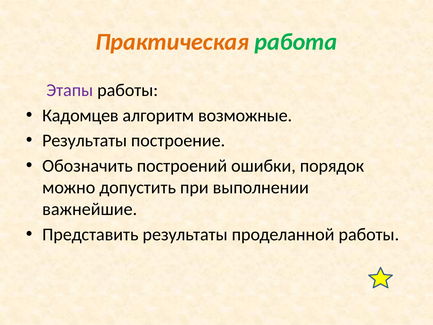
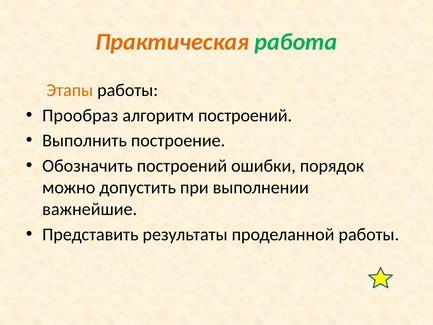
Этапы colour: purple -> orange (70, 90)
Кадомцев: Кадомцев -> Прообраз (80, 115)
алгоритм возможные: возможные -> построений (245, 115)
Результаты: Результаты -> Выполнить (85, 141)
